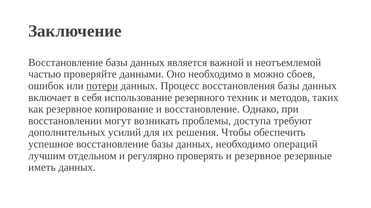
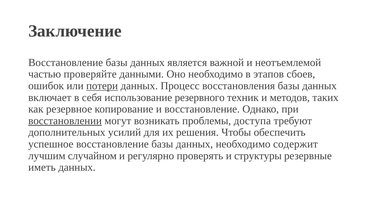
можно: можно -> этапов (269, 74)
восстановлении underline: none -> present (65, 121)
операций: операций -> содержит (295, 145)
отдельном: отдельном -> случайном (92, 156)
и резервное: резервное -> структуры (258, 156)
